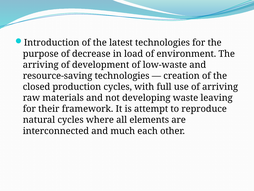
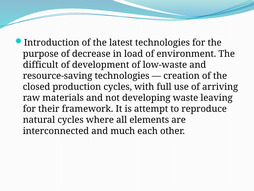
arriving: arriving -> difficult (41, 65)
